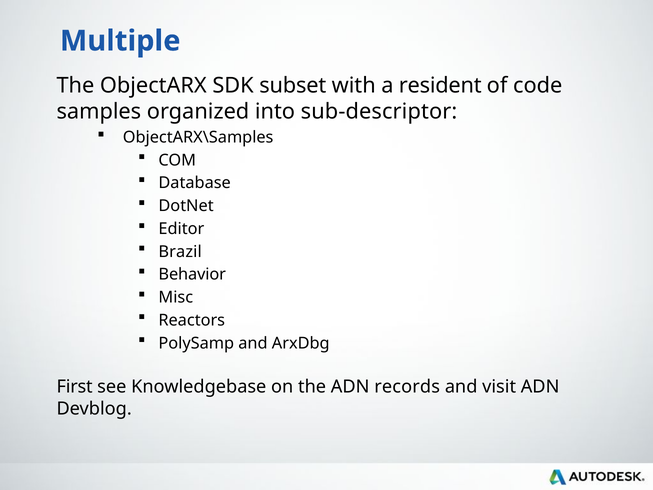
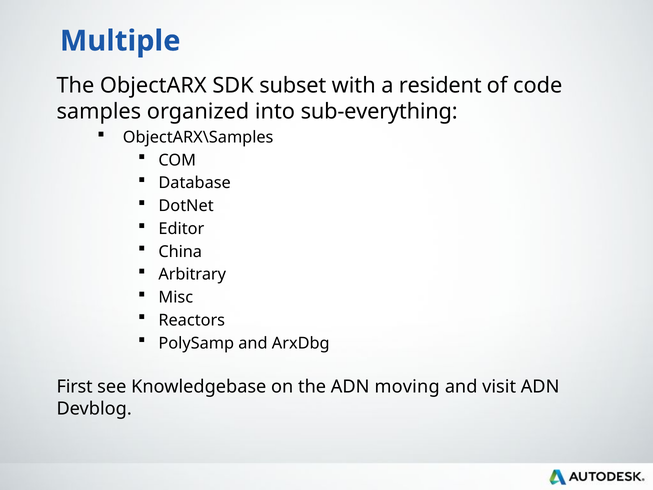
sub-descriptor: sub-descriptor -> sub-everything (379, 112)
Brazil: Brazil -> China (180, 252)
Behavior: Behavior -> Arbitrary (192, 274)
records: records -> moving (407, 387)
